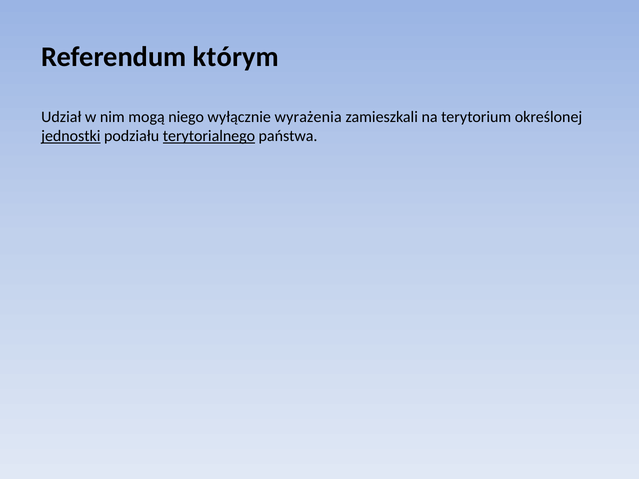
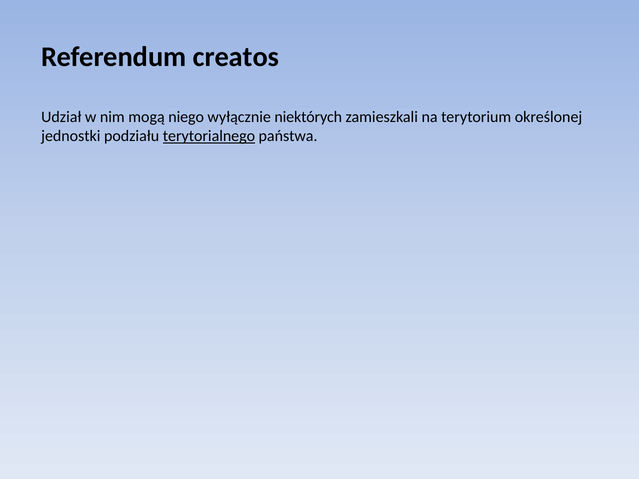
którym: którym -> creatos (236, 57)
wyrażenia: wyrażenia -> niektórych (308, 117)
jednostki underline: present -> none (71, 136)
